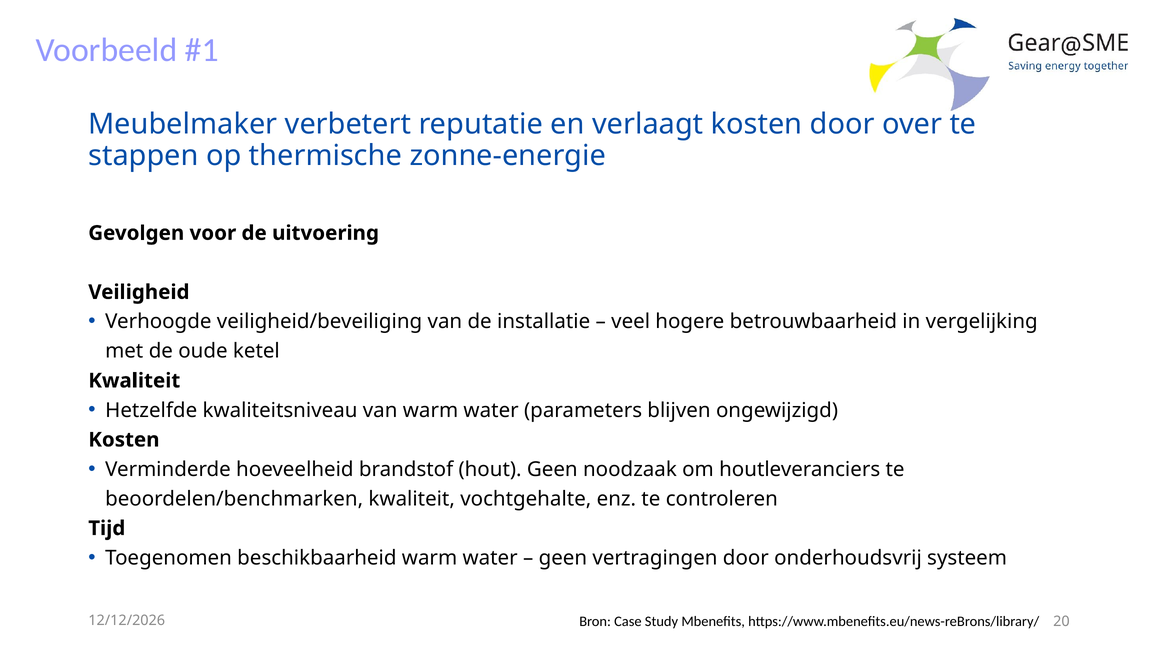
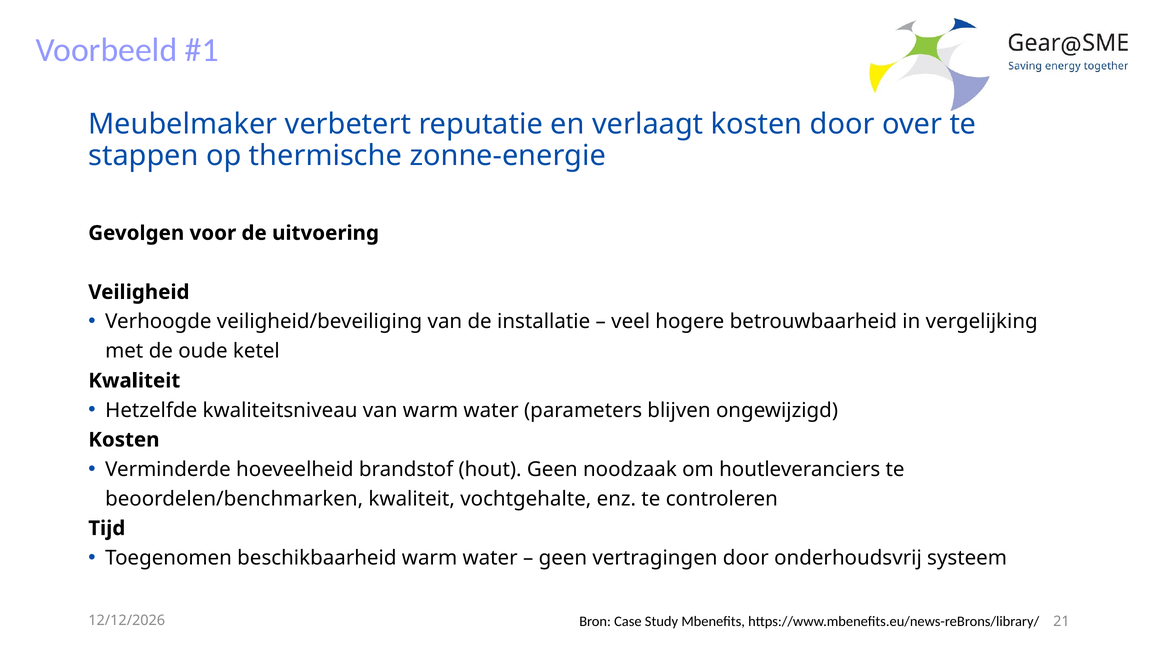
20: 20 -> 21 (1061, 622)
